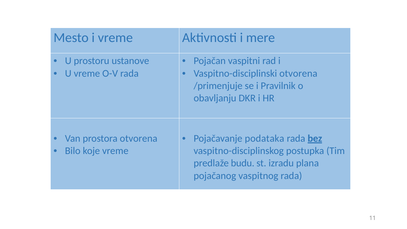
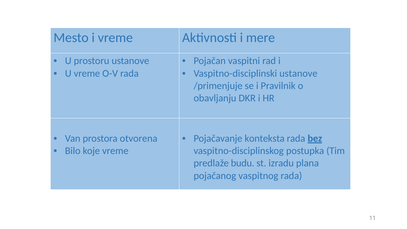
Vaspitno-disciplinski otvorena: otvorena -> ustanove (298, 73)
podataka: podataka -> konteksta (265, 138)
